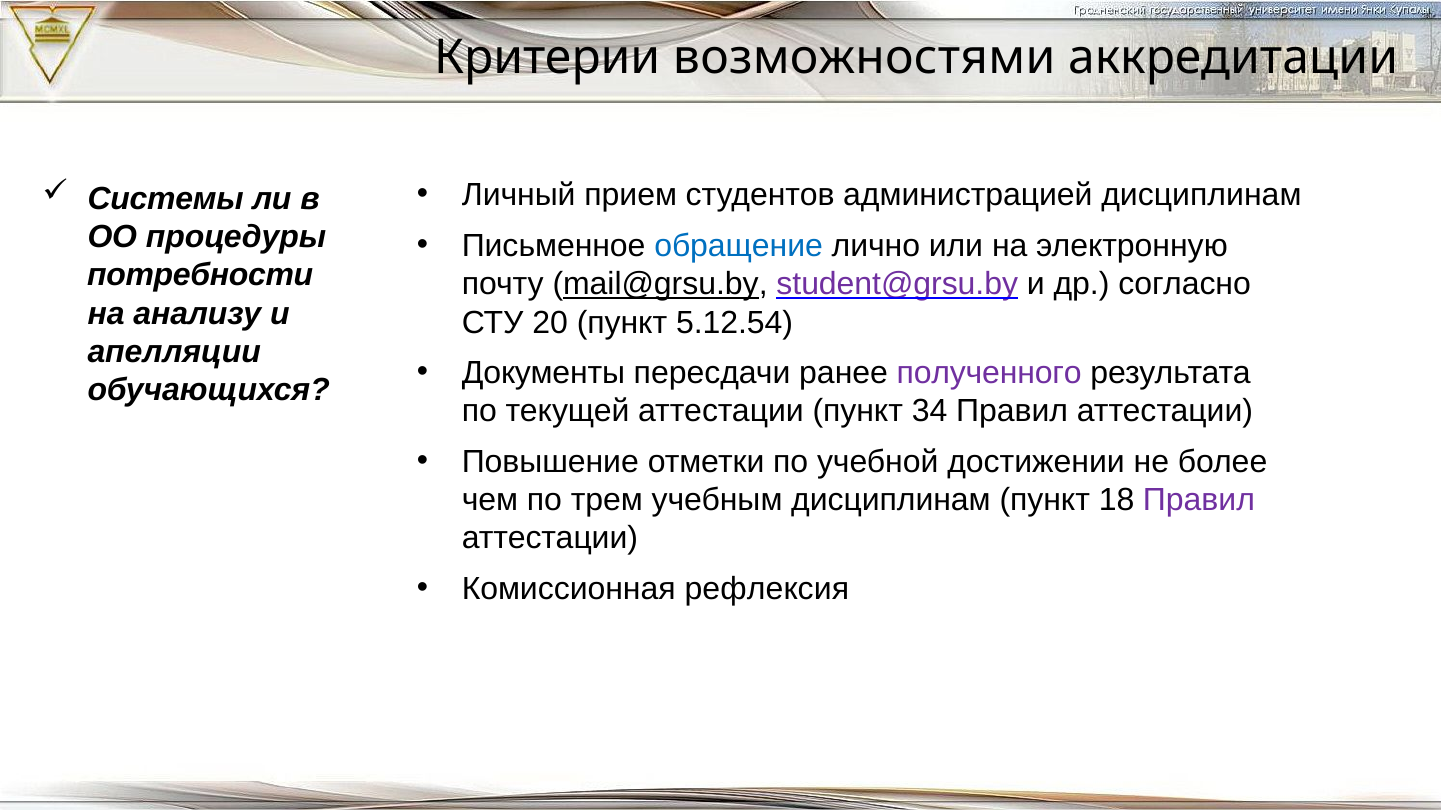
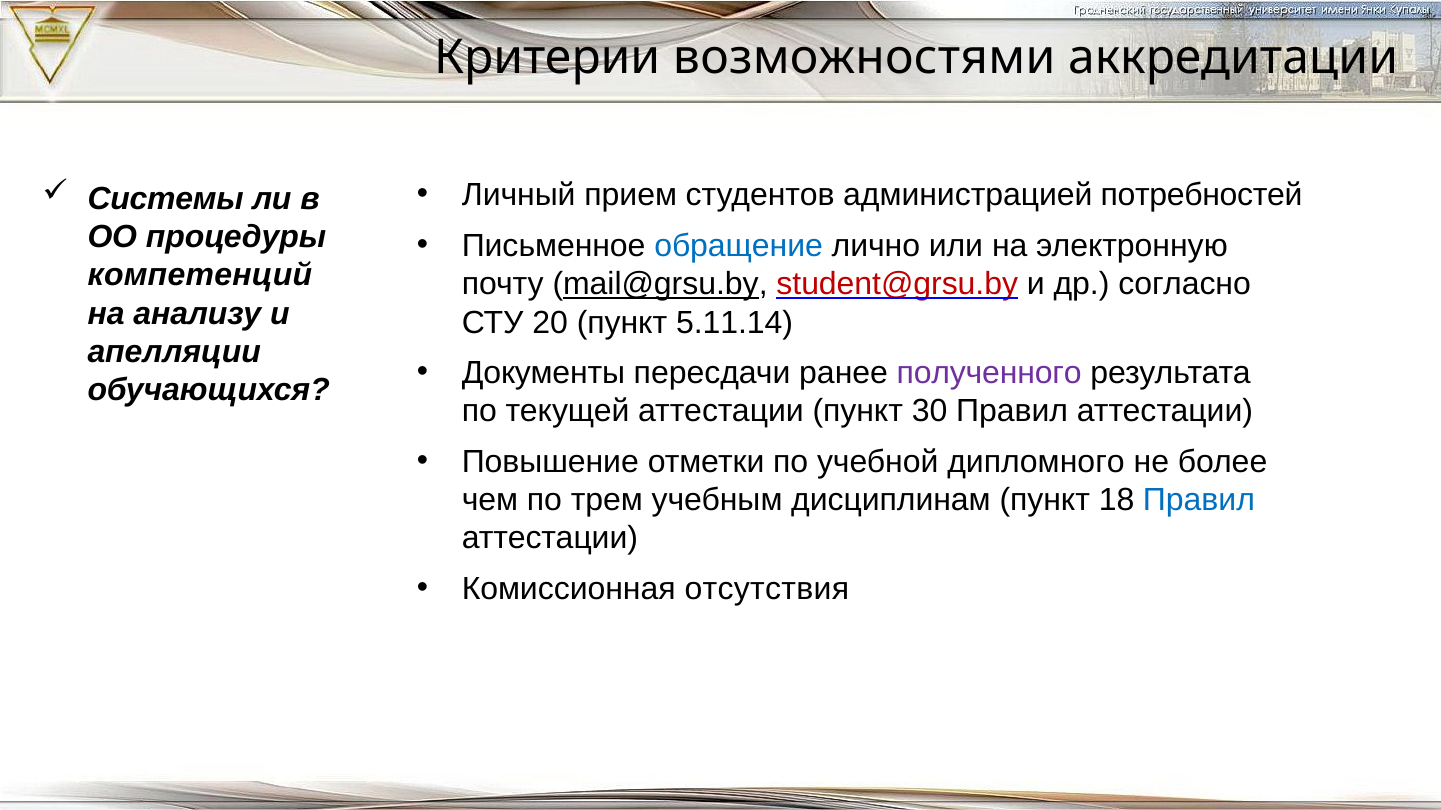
администрацией дисциплинам: дисциплинам -> потребностей (1202, 195)
потребности: потребности -> компетенций (200, 275)
student@grsu.by colour: purple -> red (897, 284)
5.12.54: 5.12.54 -> 5.11.14 (735, 323)
34: 34 -> 30 (930, 412)
достижении: достижении -> дипломного (1036, 462)
Правил colour: purple -> blue (1199, 500)
рефлексия: рефлексия -> отсутствия (767, 589)
